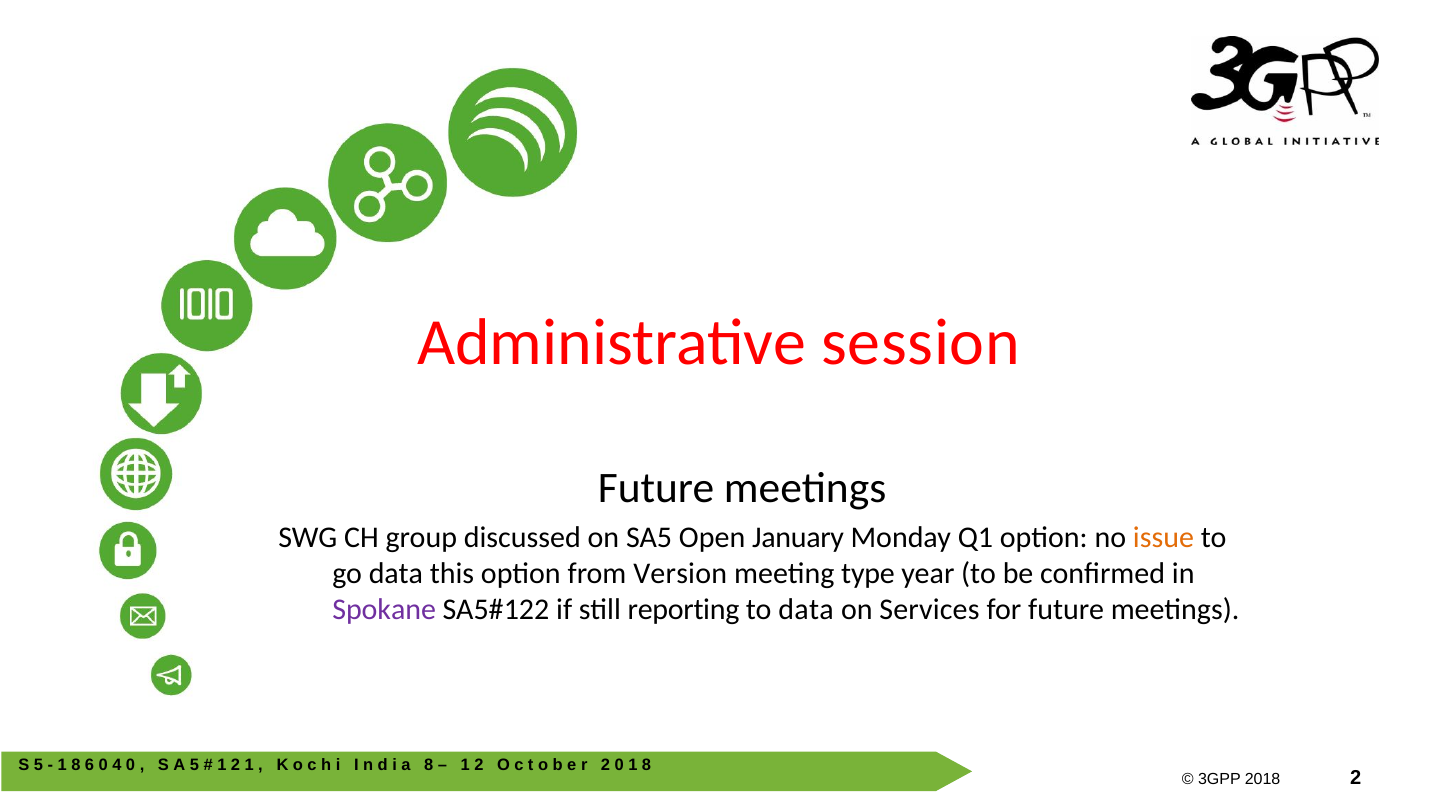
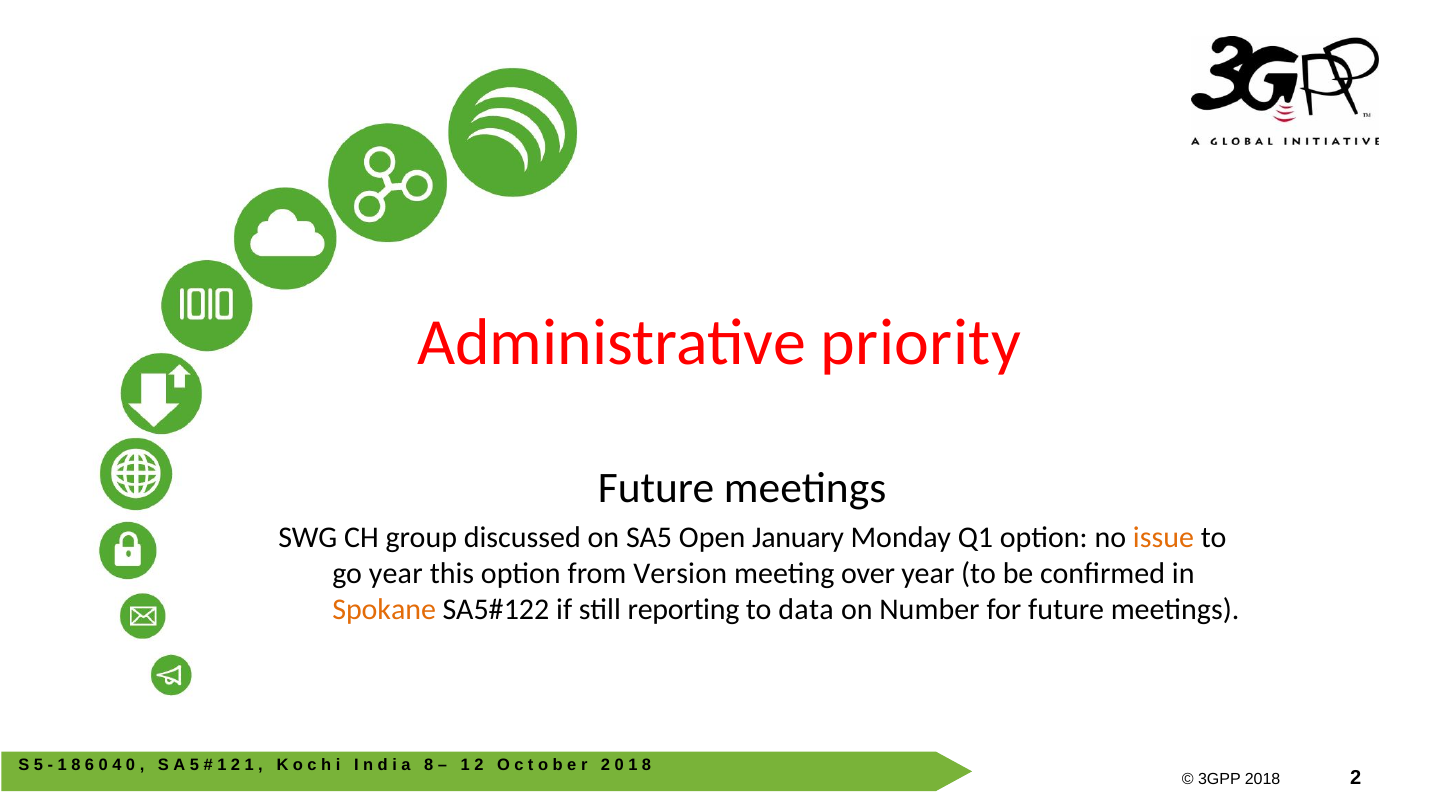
session: session -> priority (921, 343)
go data: data -> year (396, 573)
type: type -> over (868, 573)
Spokane colour: purple -> orange (384, 609)
Services: Services -> Number (930, 609)
